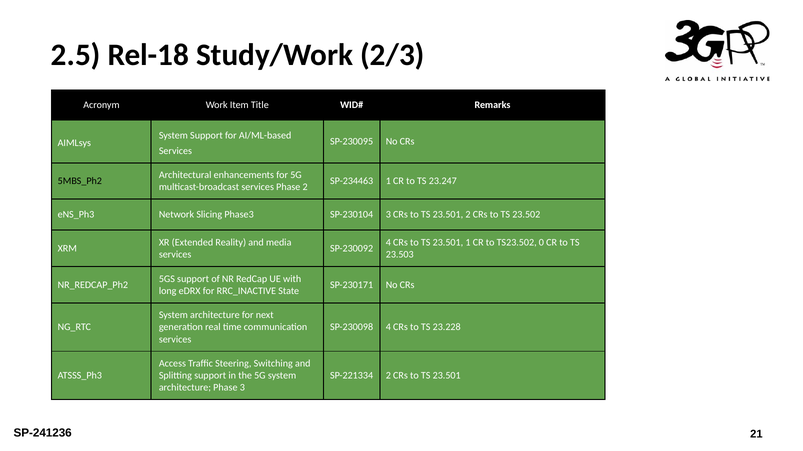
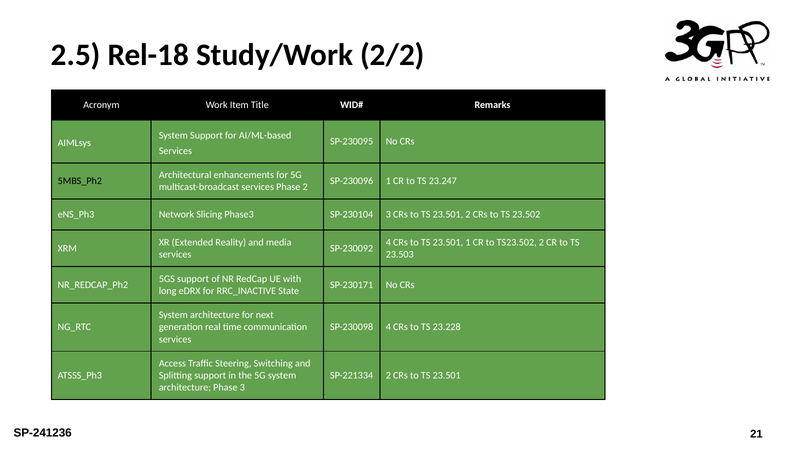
2/3: 2/3 -> 2/2 (392, 55)
SP-234463: SP-234463 -> SP-230096 (352, 181)
TS23.502 0: 0 -> 2 (541, 243)
